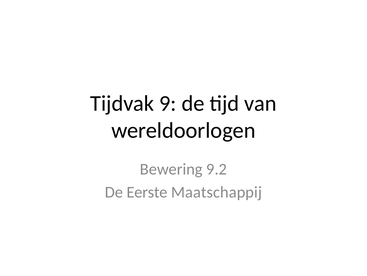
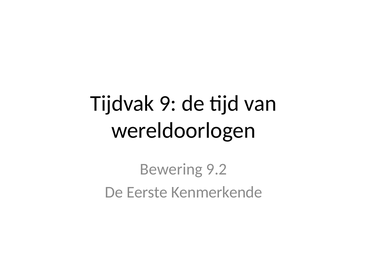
Maatschappij: Maatschappij -> Kenmerkende (217, 192)
